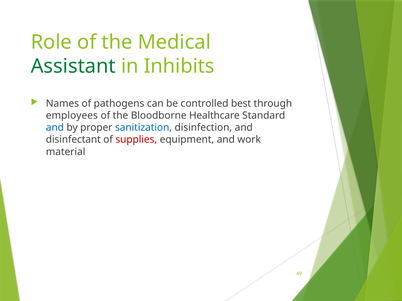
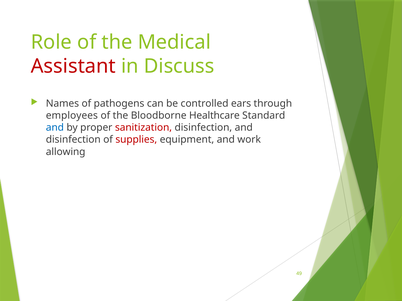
Assistant colour: green -> red (73, 66)
Inhibits: Inhibits -> Discuss (179, 66)
best: best -> ears (241, 104)
sanitization colour: blue -> red (144, 128)
disinfectant: disinfectant -> disinfection (73, 140)
material: material -> allowing (66, 152)
